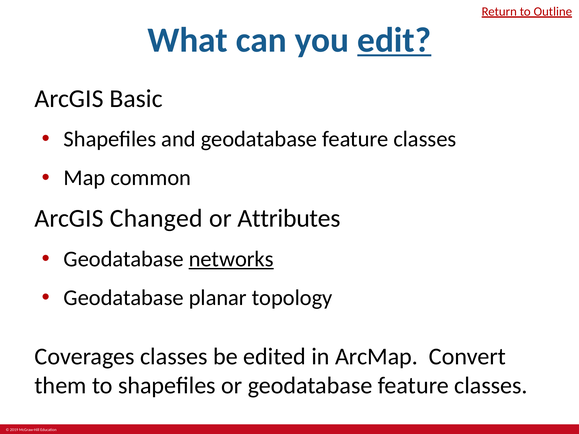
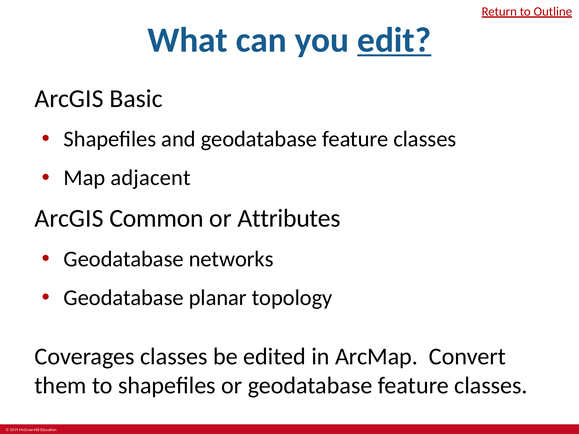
common: common -> adjacent (151, 178)
Changed: Changed -> Common (156, 219)
networks underline: present -> none (231, 259)
